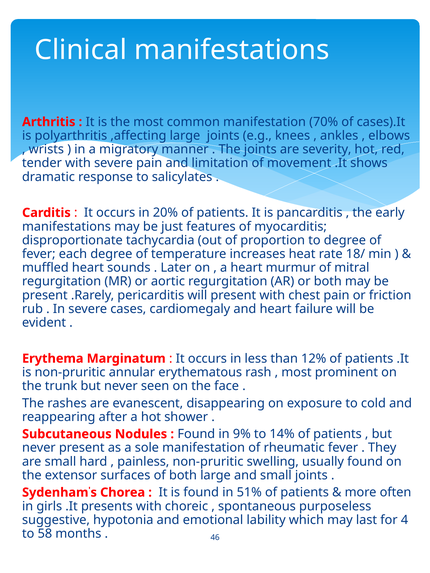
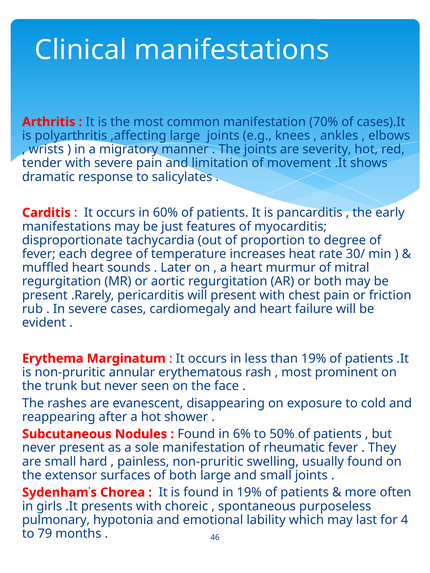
20%: 20% -> 60% (165, 213)
18/: 18/ -> 30/ (356, 254)
than 12%: 12% -> 19% (314, 359)
9%: 9% -> 6% (242, 434)
14%: 14% -> 50% (282, 434)
in 51%: 51% -> 19% (249, 493)
suggestive: suggestive -> pulmonary (56, 520)
58: 58 -> 79 (45, 534)
